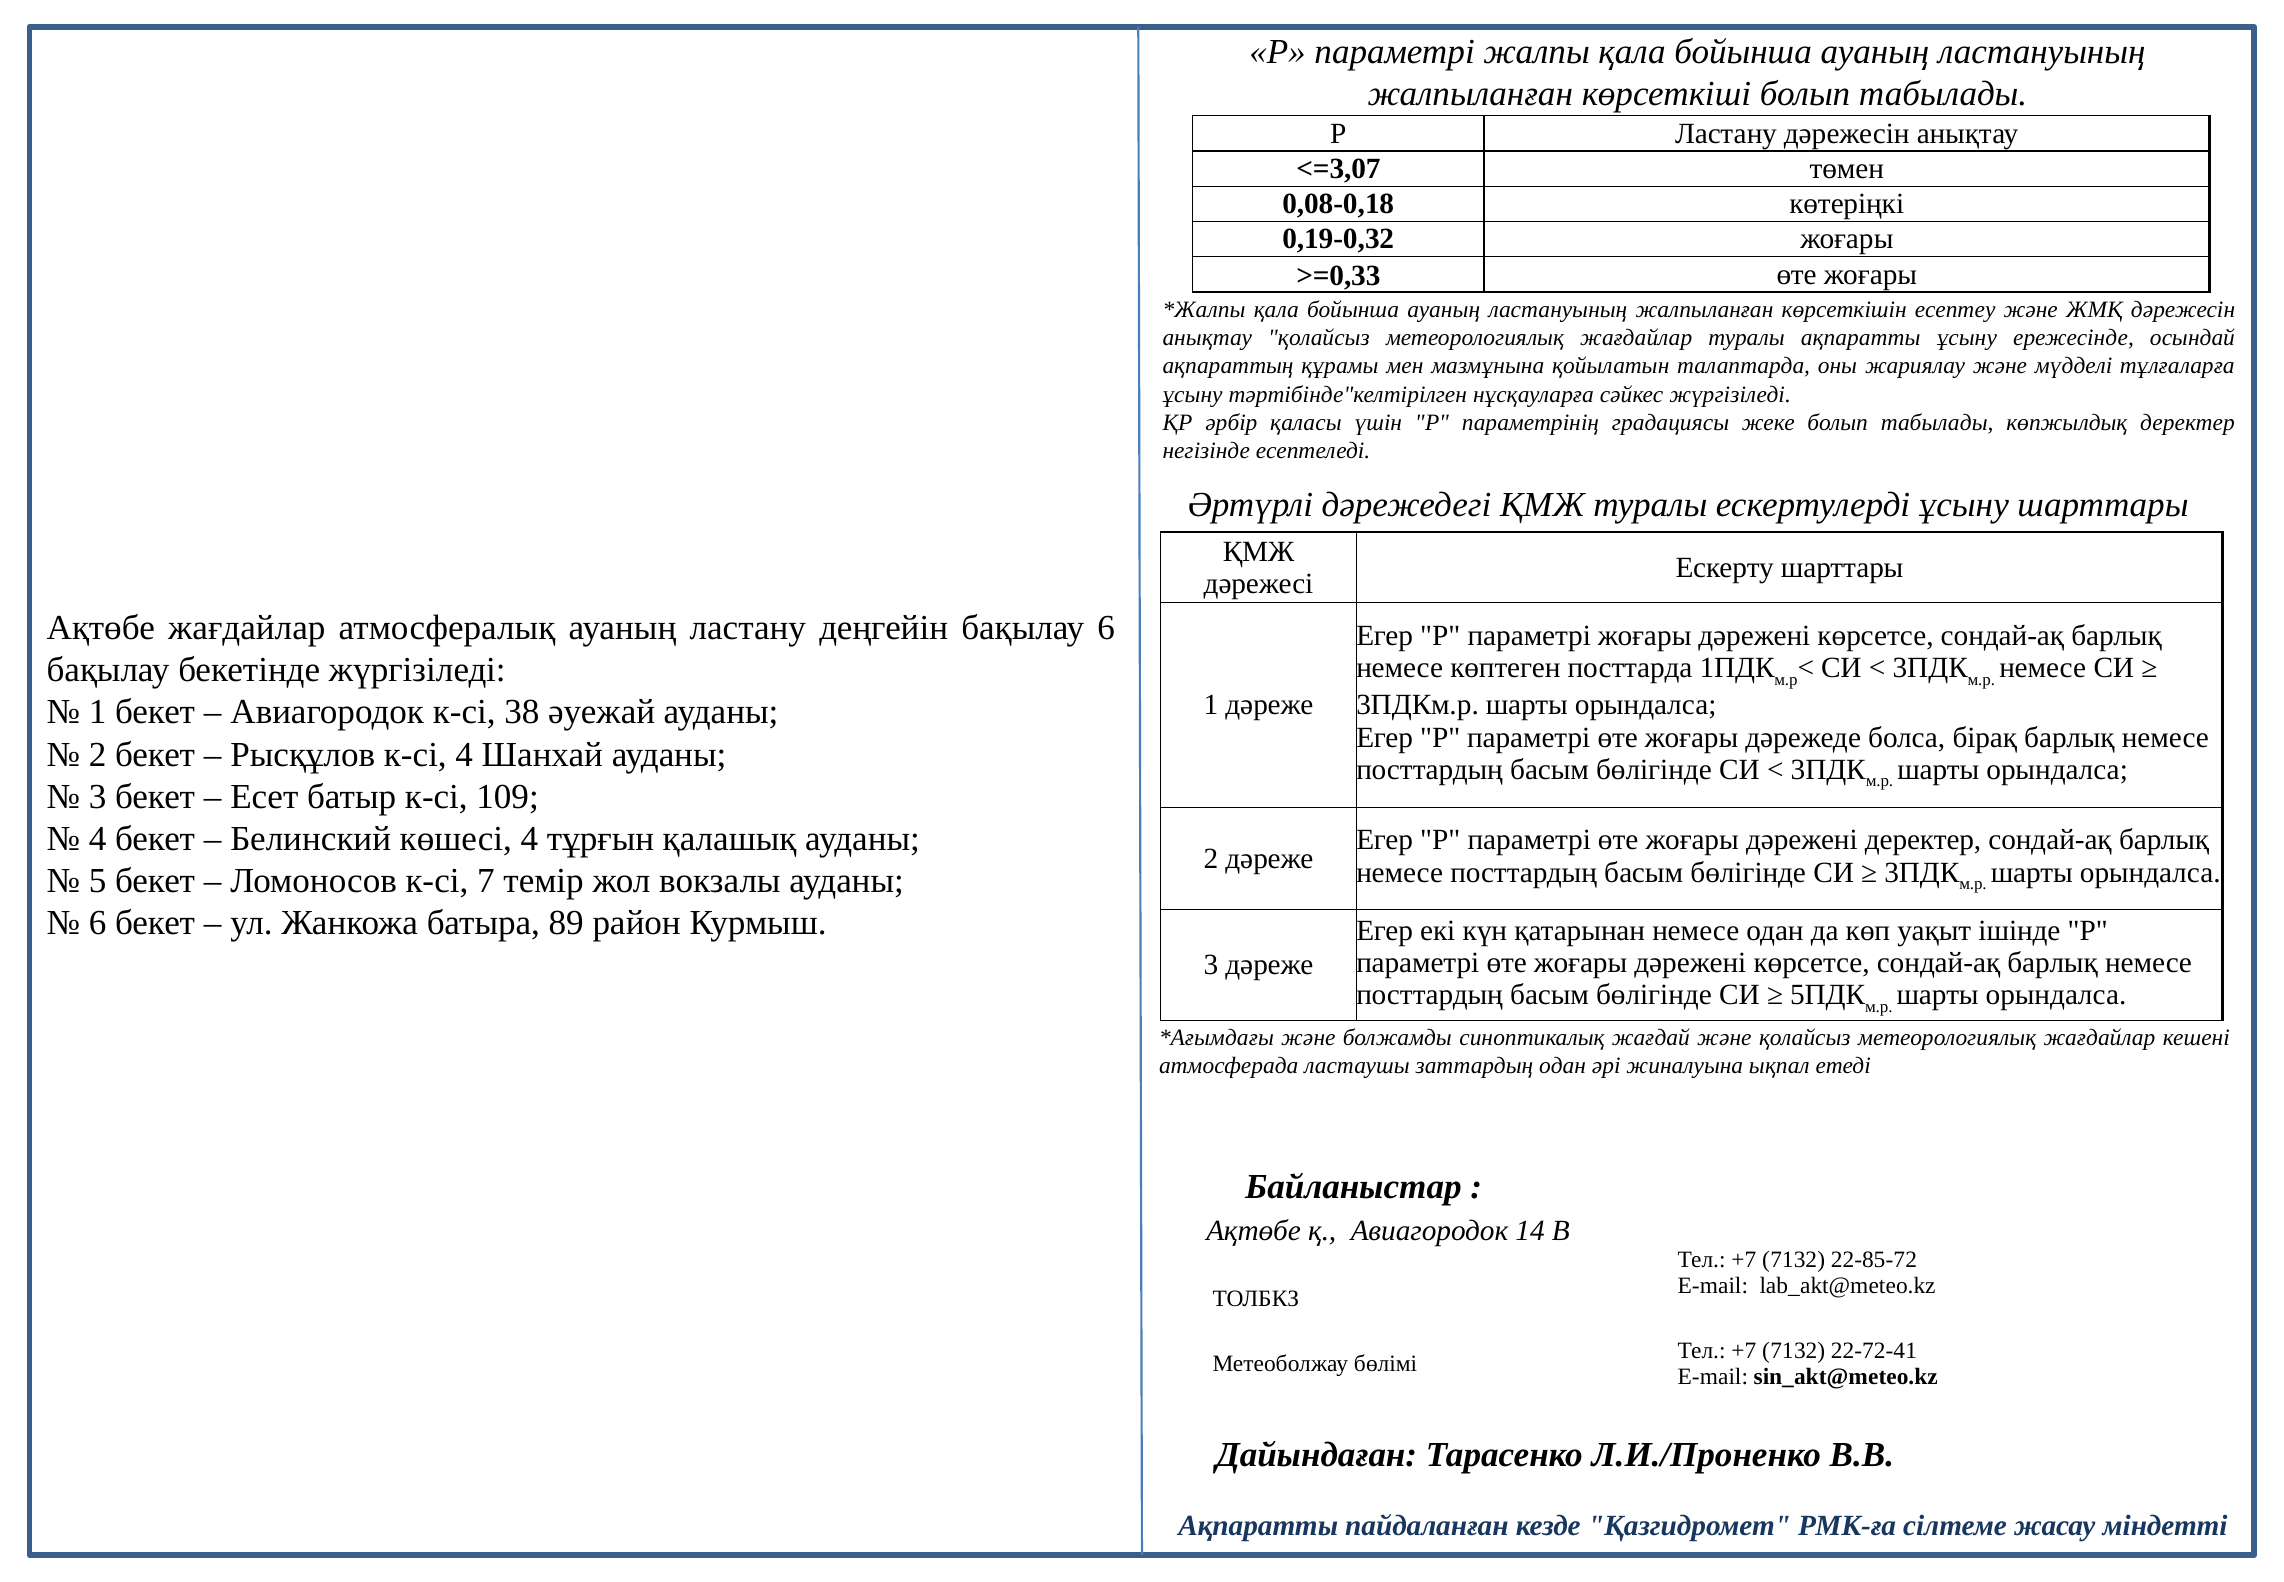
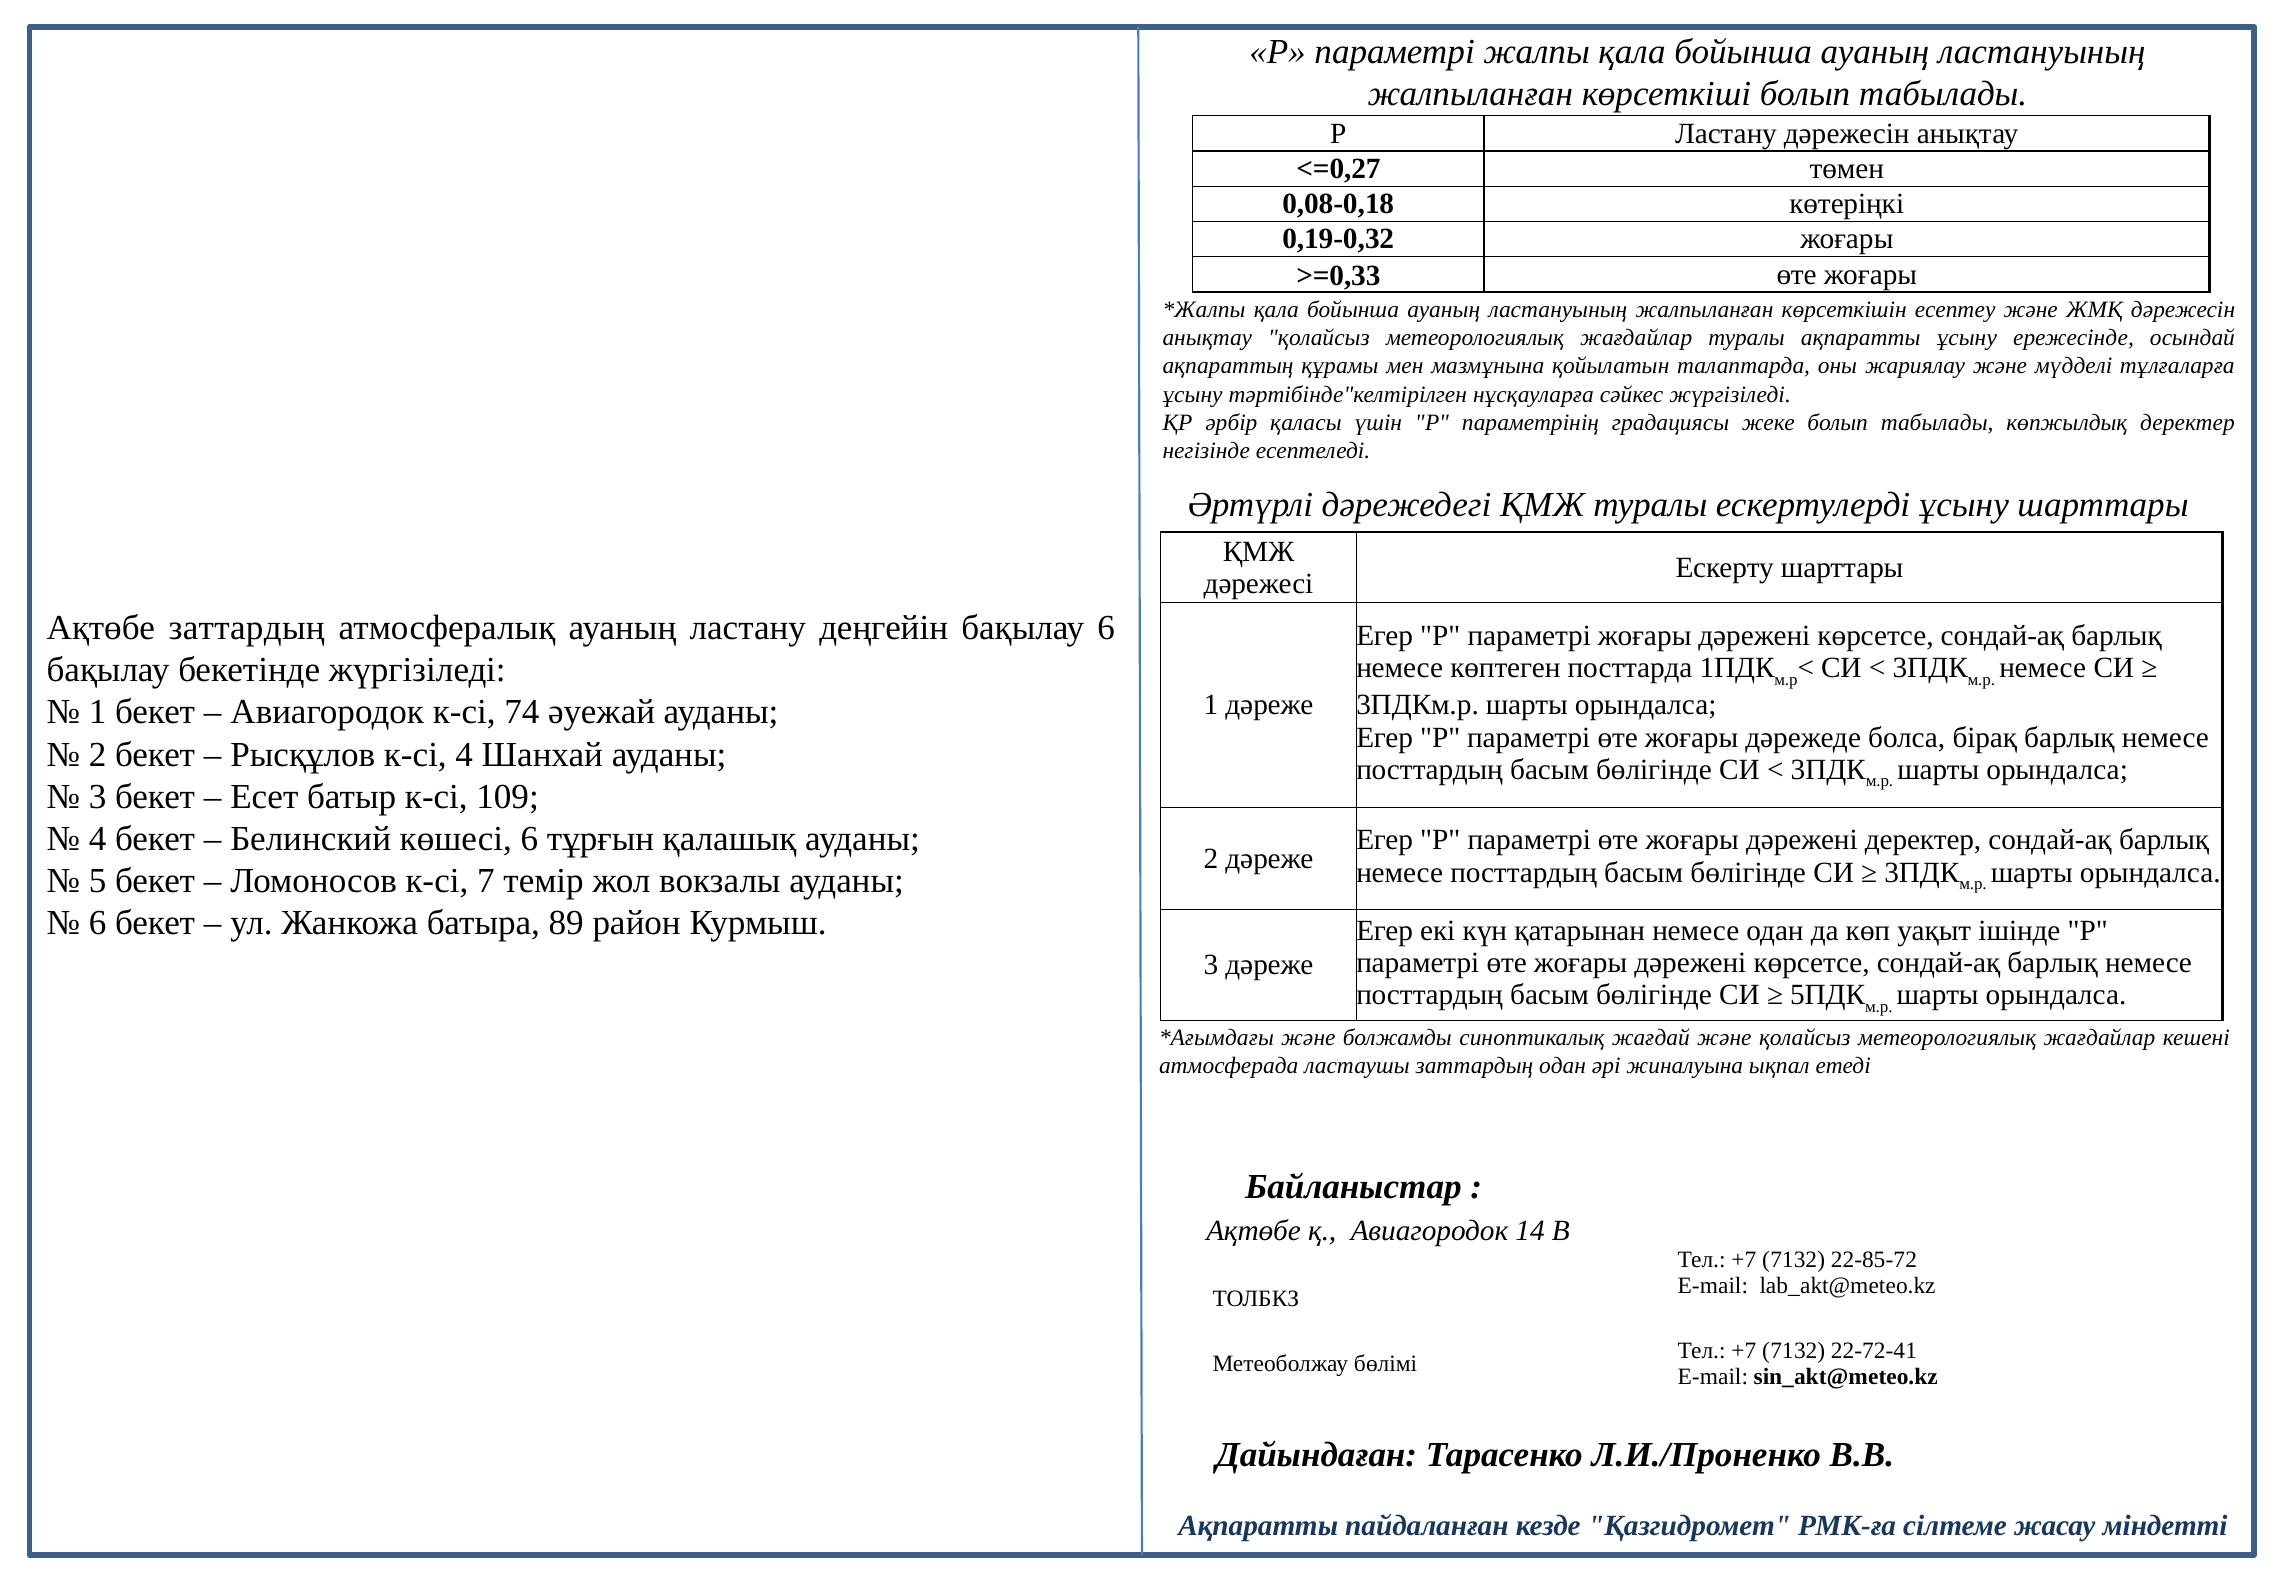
<=3,07: <=3,07 -> <=0,27 (1338, 169)
Ақтөбе жағдайлар: жағдайлар -> заттардың (247, 628)
38: 38 -> 74 (522, 712)
көшесі 4: 4 -> 6 (529, 838)
